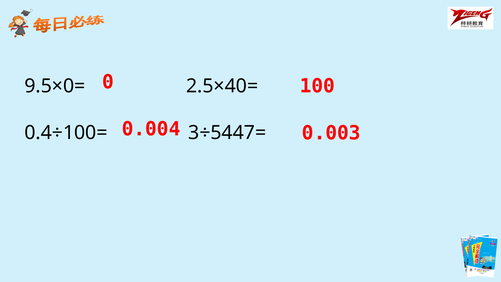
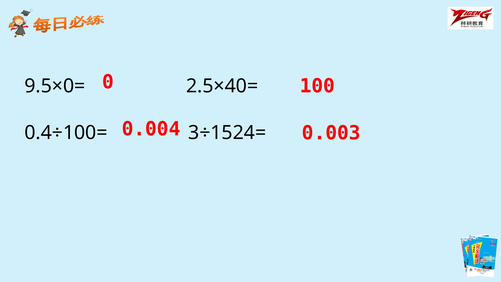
3÷5447=: 3÷5447= -> 3÷1524= (227, 133)
